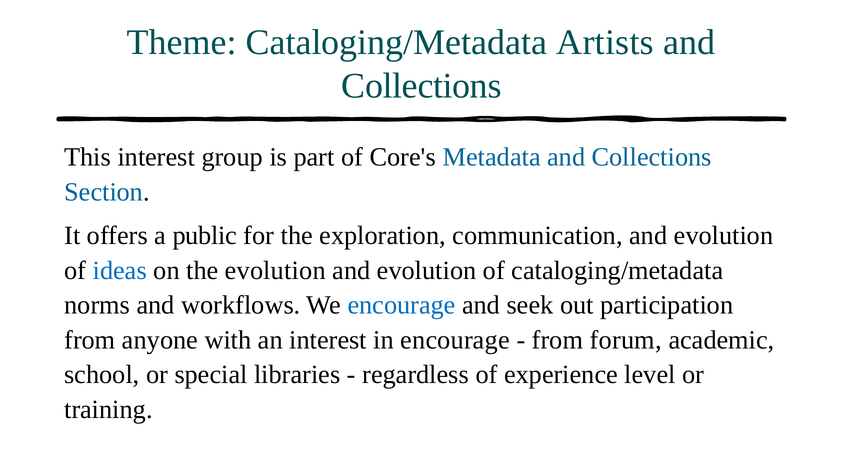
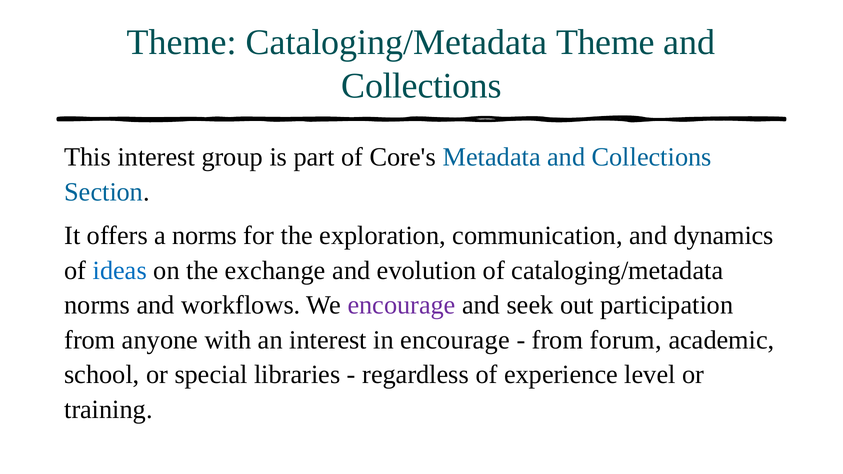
Cataloging/Metadata Artists: Artists -> Theme (605, 42)
a public: public -> norms (205, 236)
communication and evolution: evolution -> dynamics (724, 236)
the evolution: evolution -> exchange (275, 270)
encourage colour: blue -> purple (402, 305)
